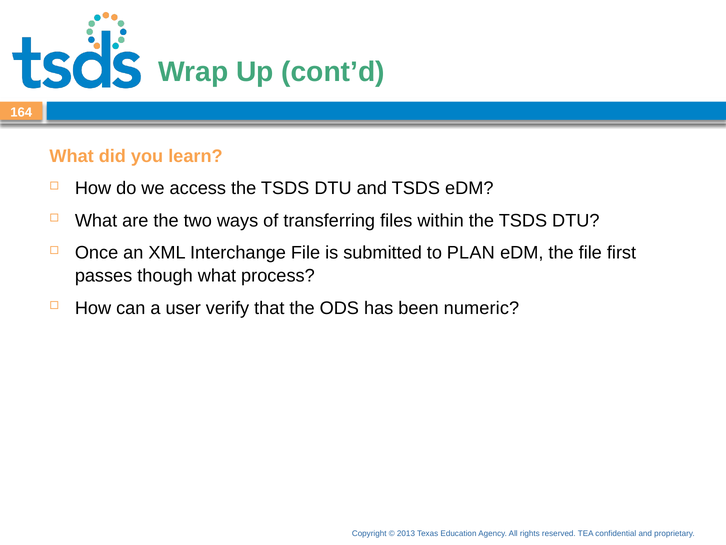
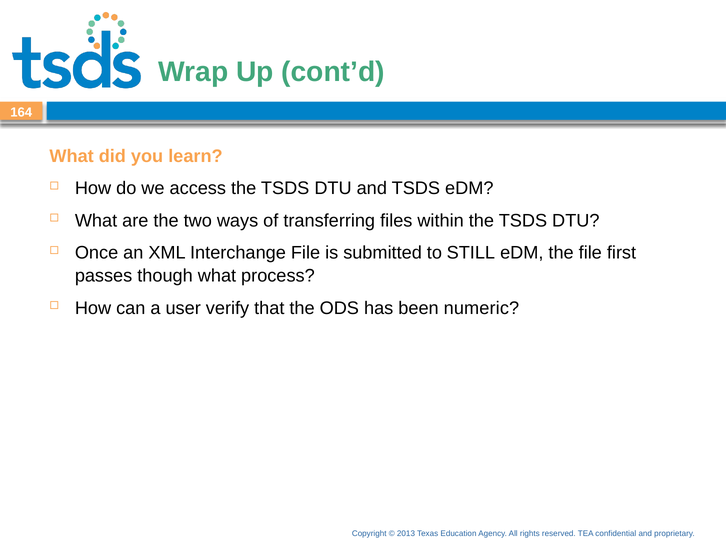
PLAN: PLAN -> STILL (471, 253)
